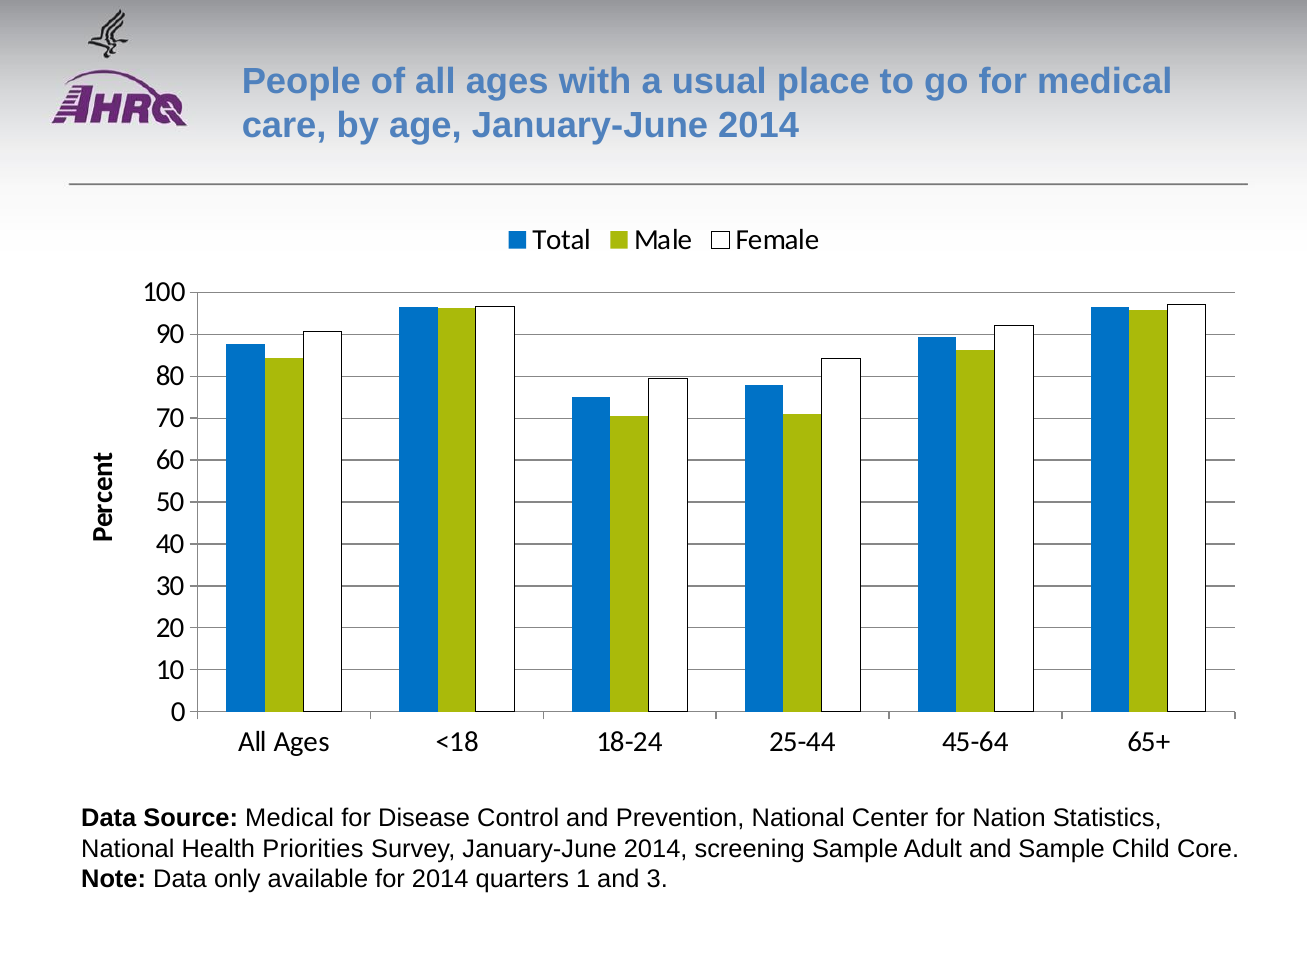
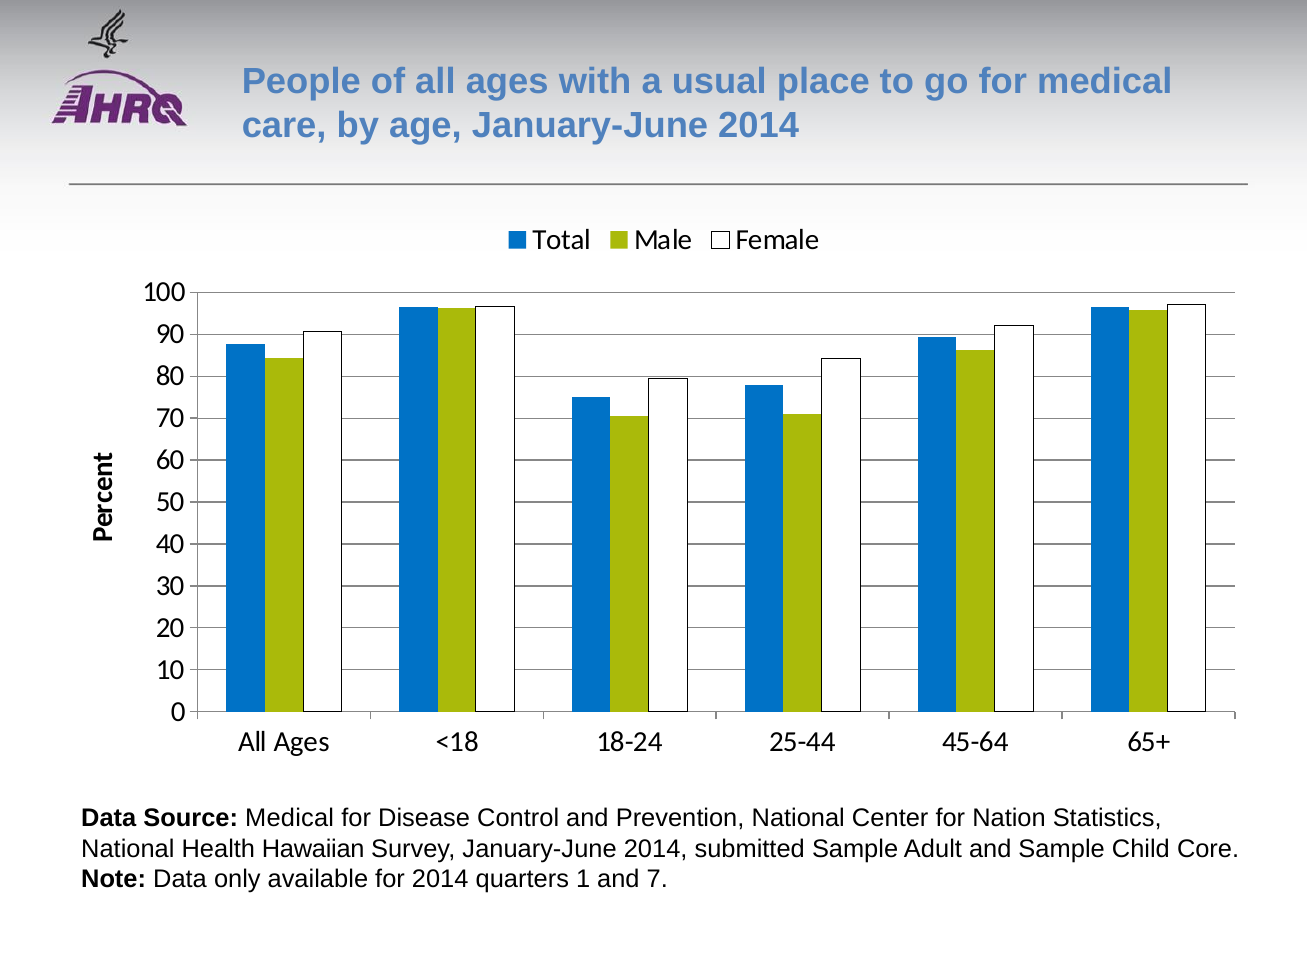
Priorities: Priorities -> Hawaiian (313, 849)
screening: screening -> submitted (750, 849)
3: 3 -> 7 (657, 880)
